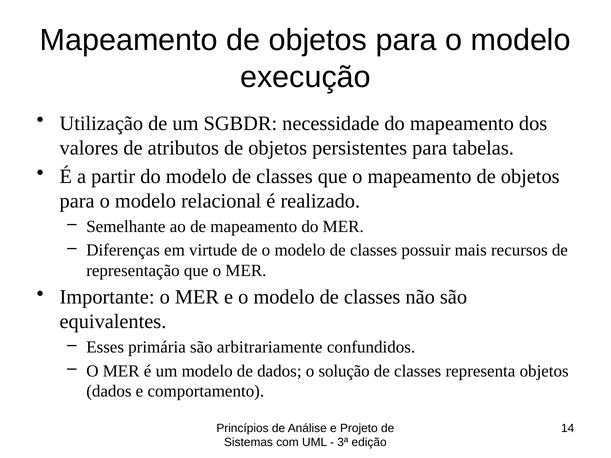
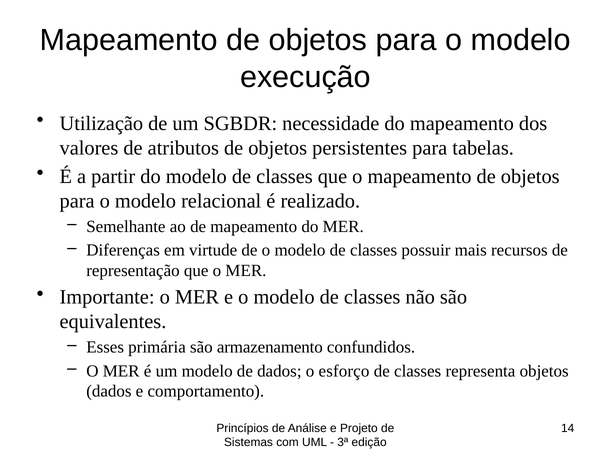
arbitrariamente: arbitrariamente -> armazenamento (270, 347)
solução: solução -> esforço (344, 371)
